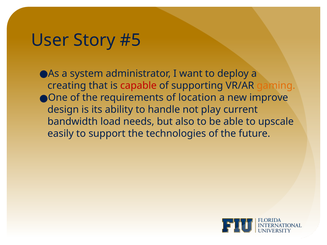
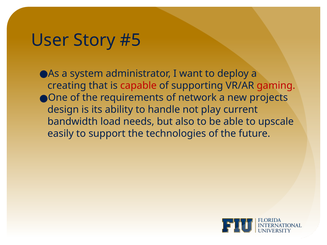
gaming colour: orange -> red (276, 86)
location: location -> network (197, 98)
improve: improve -> projects (269, 98)
